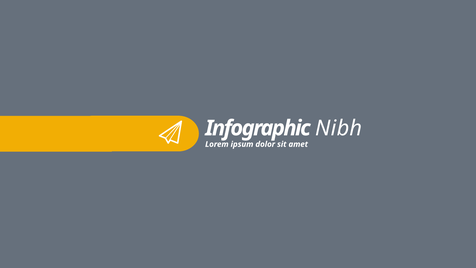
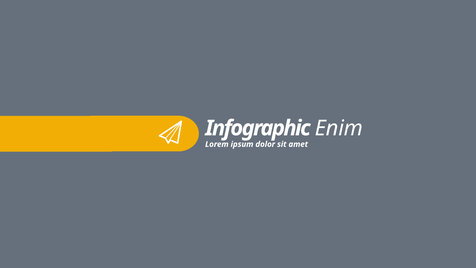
Nibh: Nibh -> Enim (339, 128)
